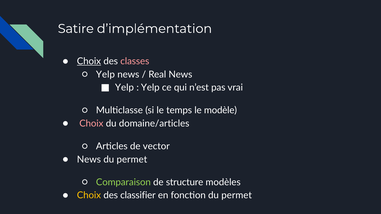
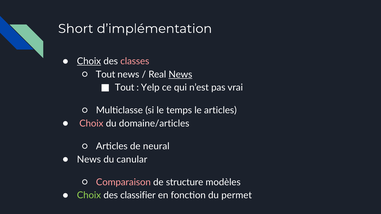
Satire: Satire -> Short (76, 29)
Yelp: Yelp -> Tout (106, 74)
News underline: none -> present (180, 74)
Yelp: Yelp -> Tout (125, 88)
le modèle: modèle -> articles (220, 110)
vector: vector -> neural (156, 146)
permet: permet -> canular (132, 160)
Comparaison colour: light green -> pink (123, 182)
Choix colour: yellow -> light green (89, 196)
